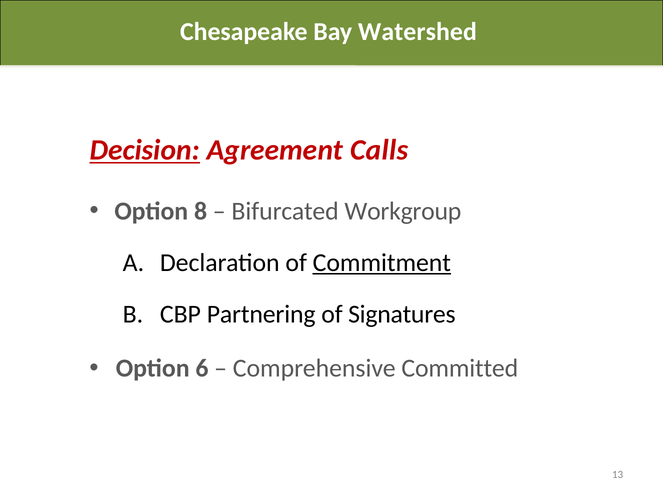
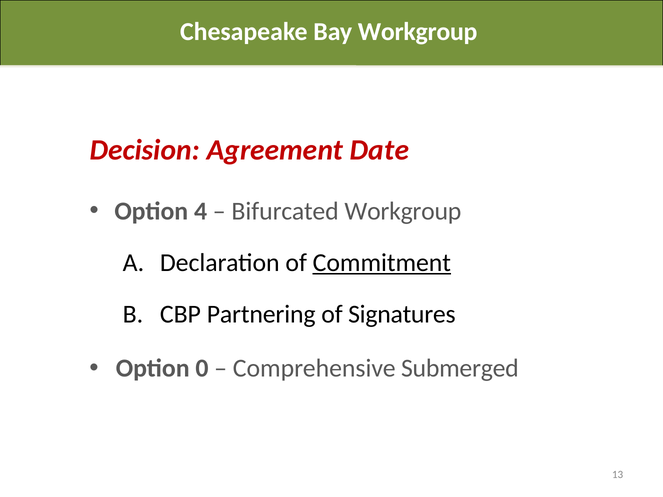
Bay Watershed: Watershed -> Workgroup (418, 32)
Decision underline: present -> none (145, 150)
Calls: Calls -> Date (379, 150)
8: 8 -> 4 (201, 211)
6: 6 -> 0 (202, 369)
Committed: Committed -> Submerged (460, 369)
